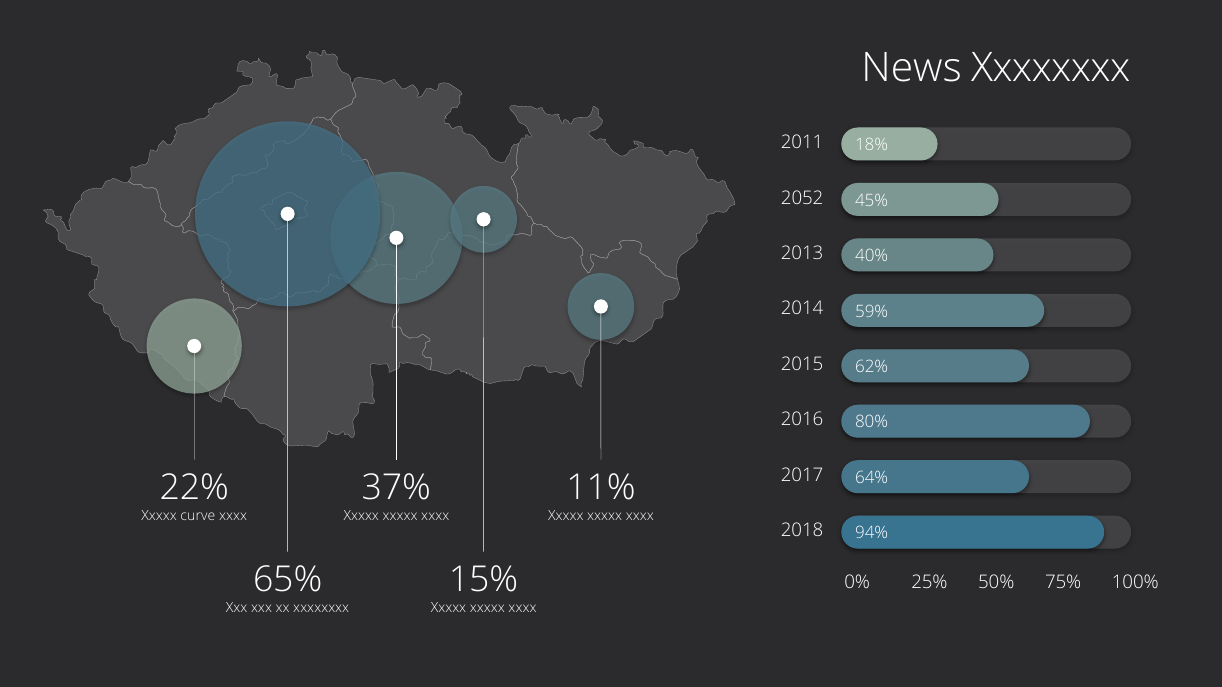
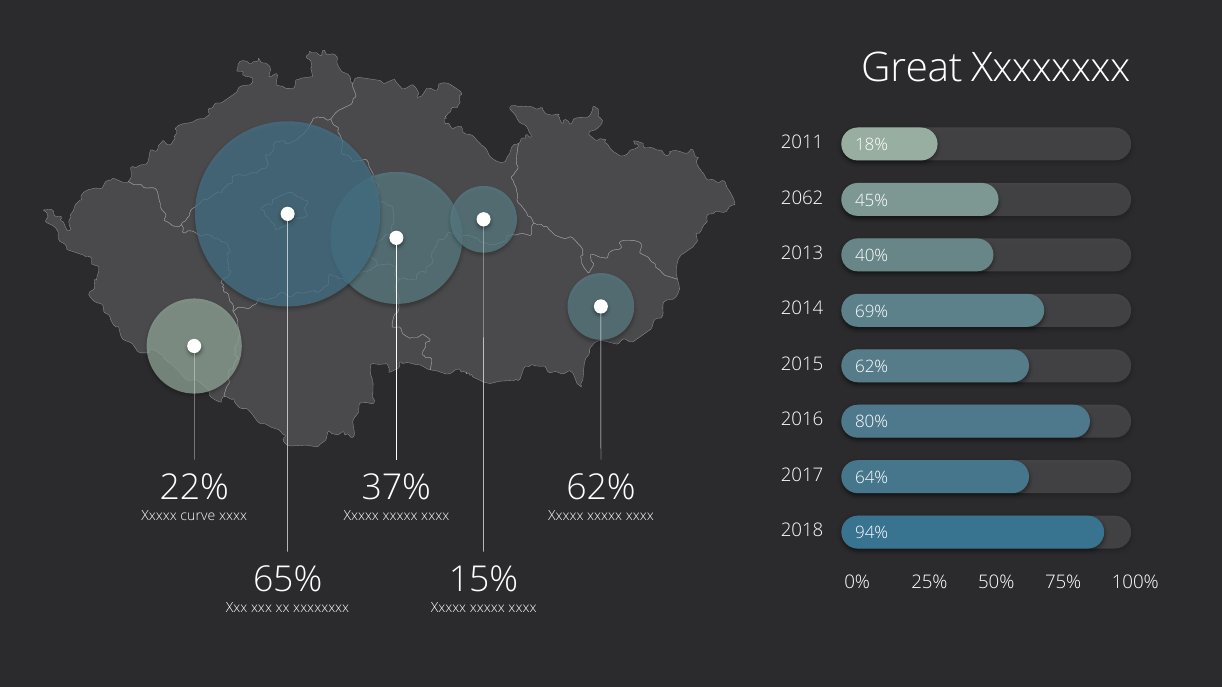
News: News -> Great (912, 68)
2052: 2052 -> 2062 (802, 198)
59%: 59% -> 69% (872, 312)
11%: 11% -> 62% (601, 488)
